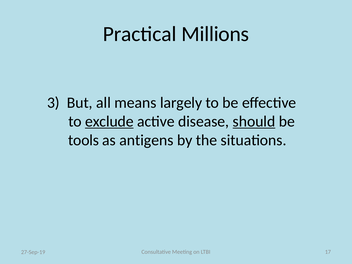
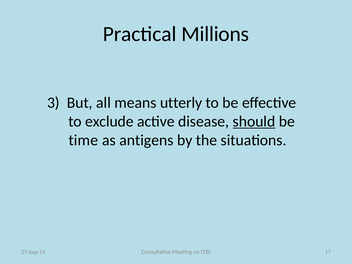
largely: largely -> utterly (181, 103)
exclude underline: present -> none (109, 121)
tools: tools -> time (83, 140)
